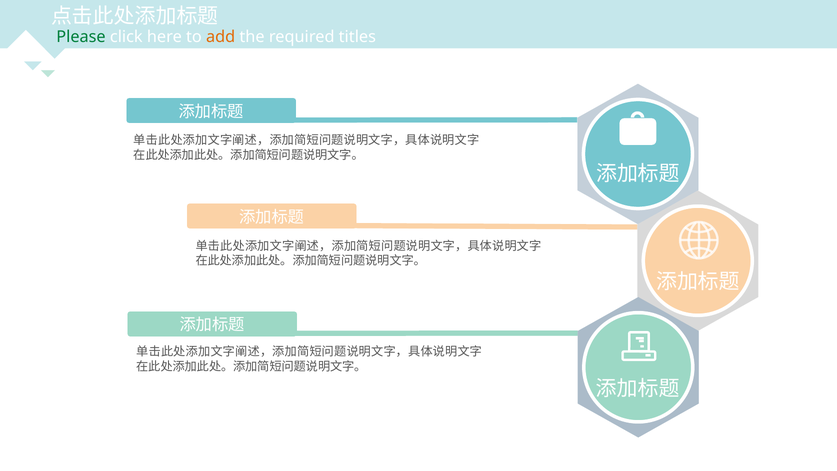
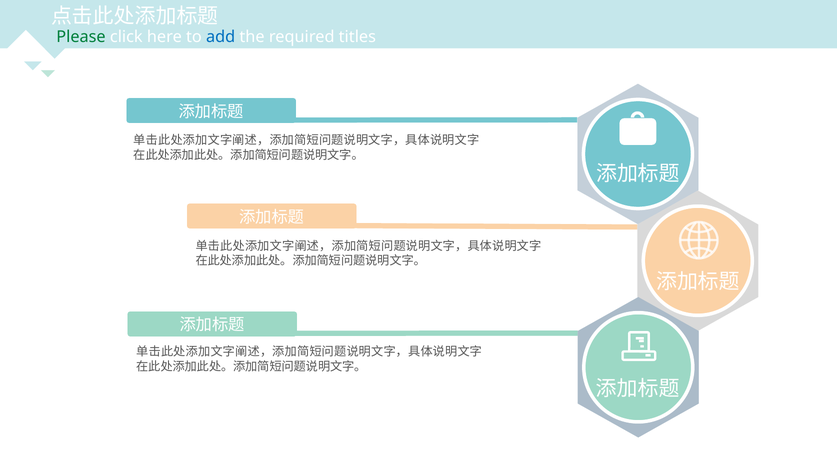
add colour: orange -> blue (221, 37)
